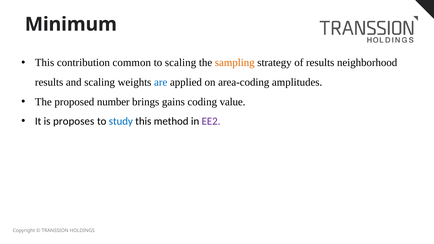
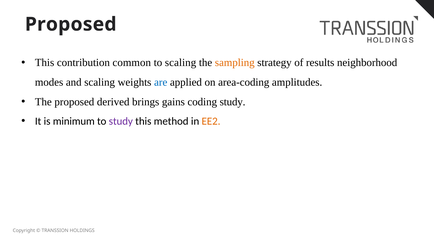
Minimum: Minimum -> Proposed (71, 24)
results: results -> modes (49, 82)
number: number -> derived (113, 102)
coding value: value -> study (233, 102)
proposes: proposes -> minimum (74, 121)
study colour: blue -> purple (121, 121)
EE2 colour: purple -> orange (211, 121)
